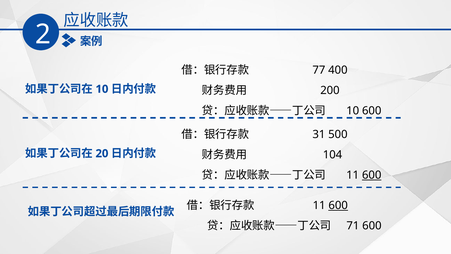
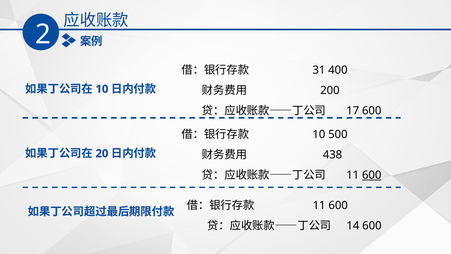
77: 77 -> 31 (319, 70)
10: 10 -> 17 (353, 110)
31: 31 -> 10 (319, 134)
104: 104 -> 438 (333, 155)
600 underline: present -> none (338, 205)
71: 71 -> 14 (353, 226)
